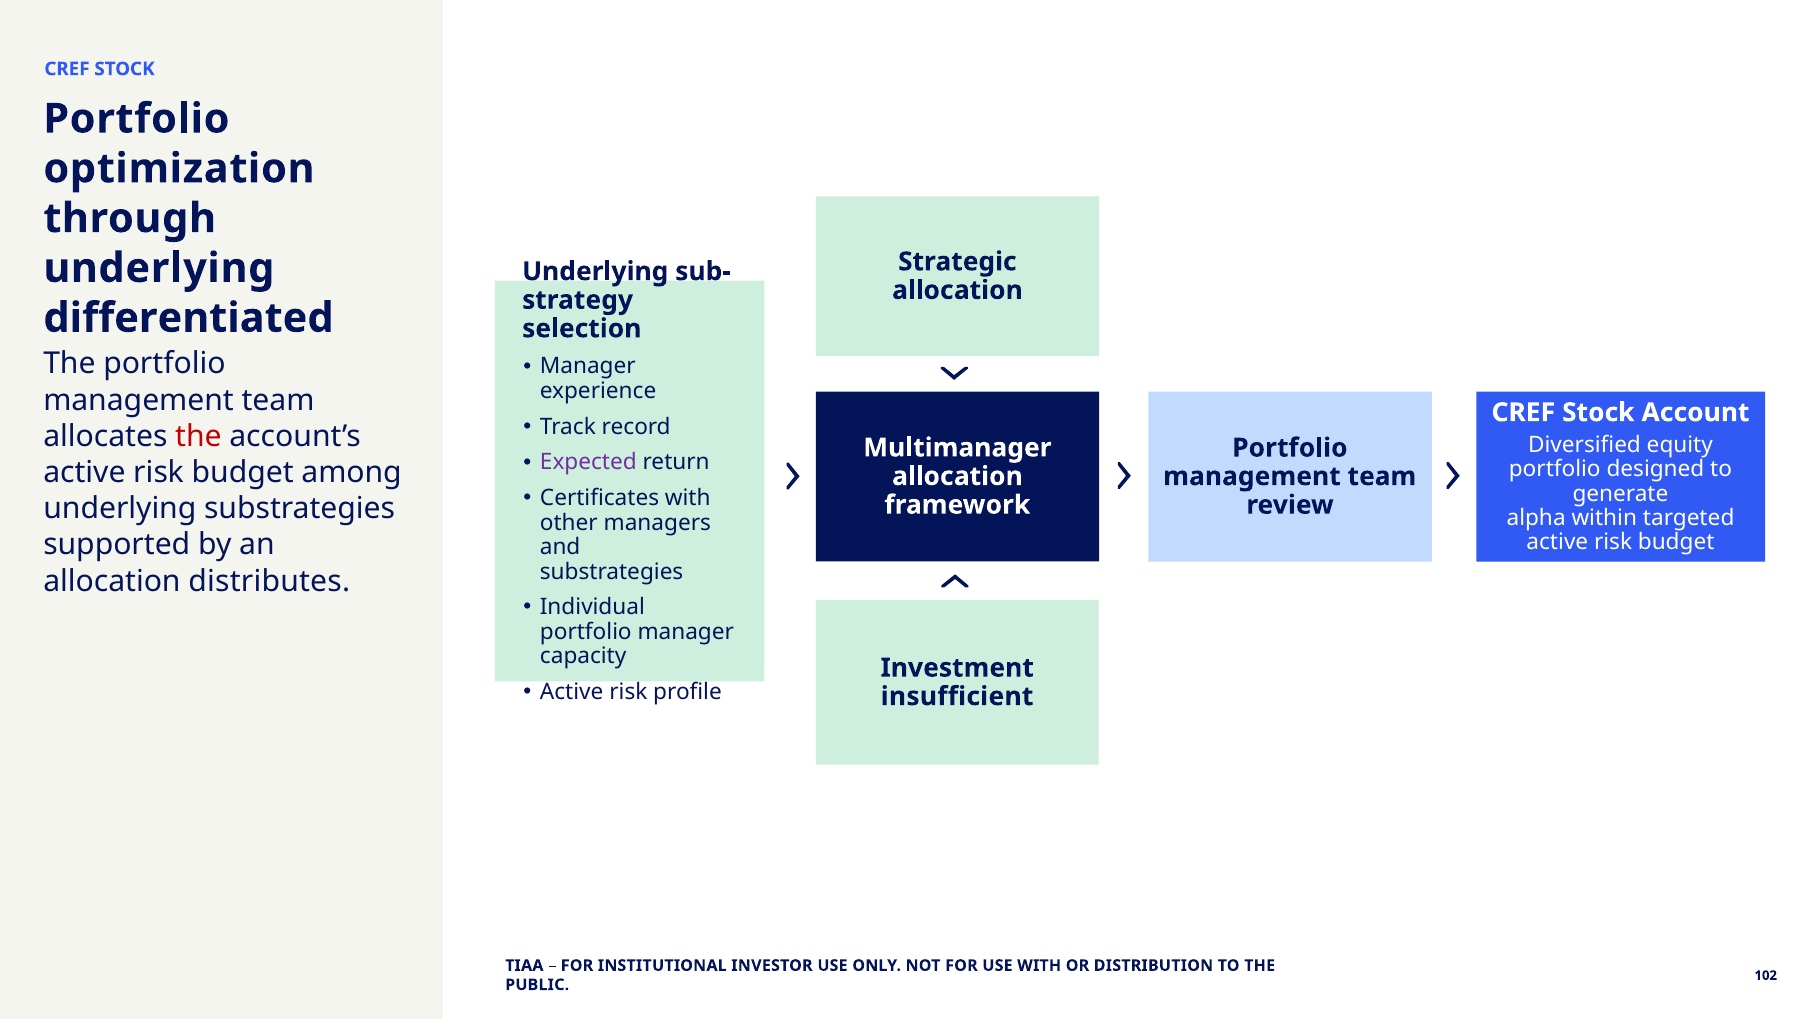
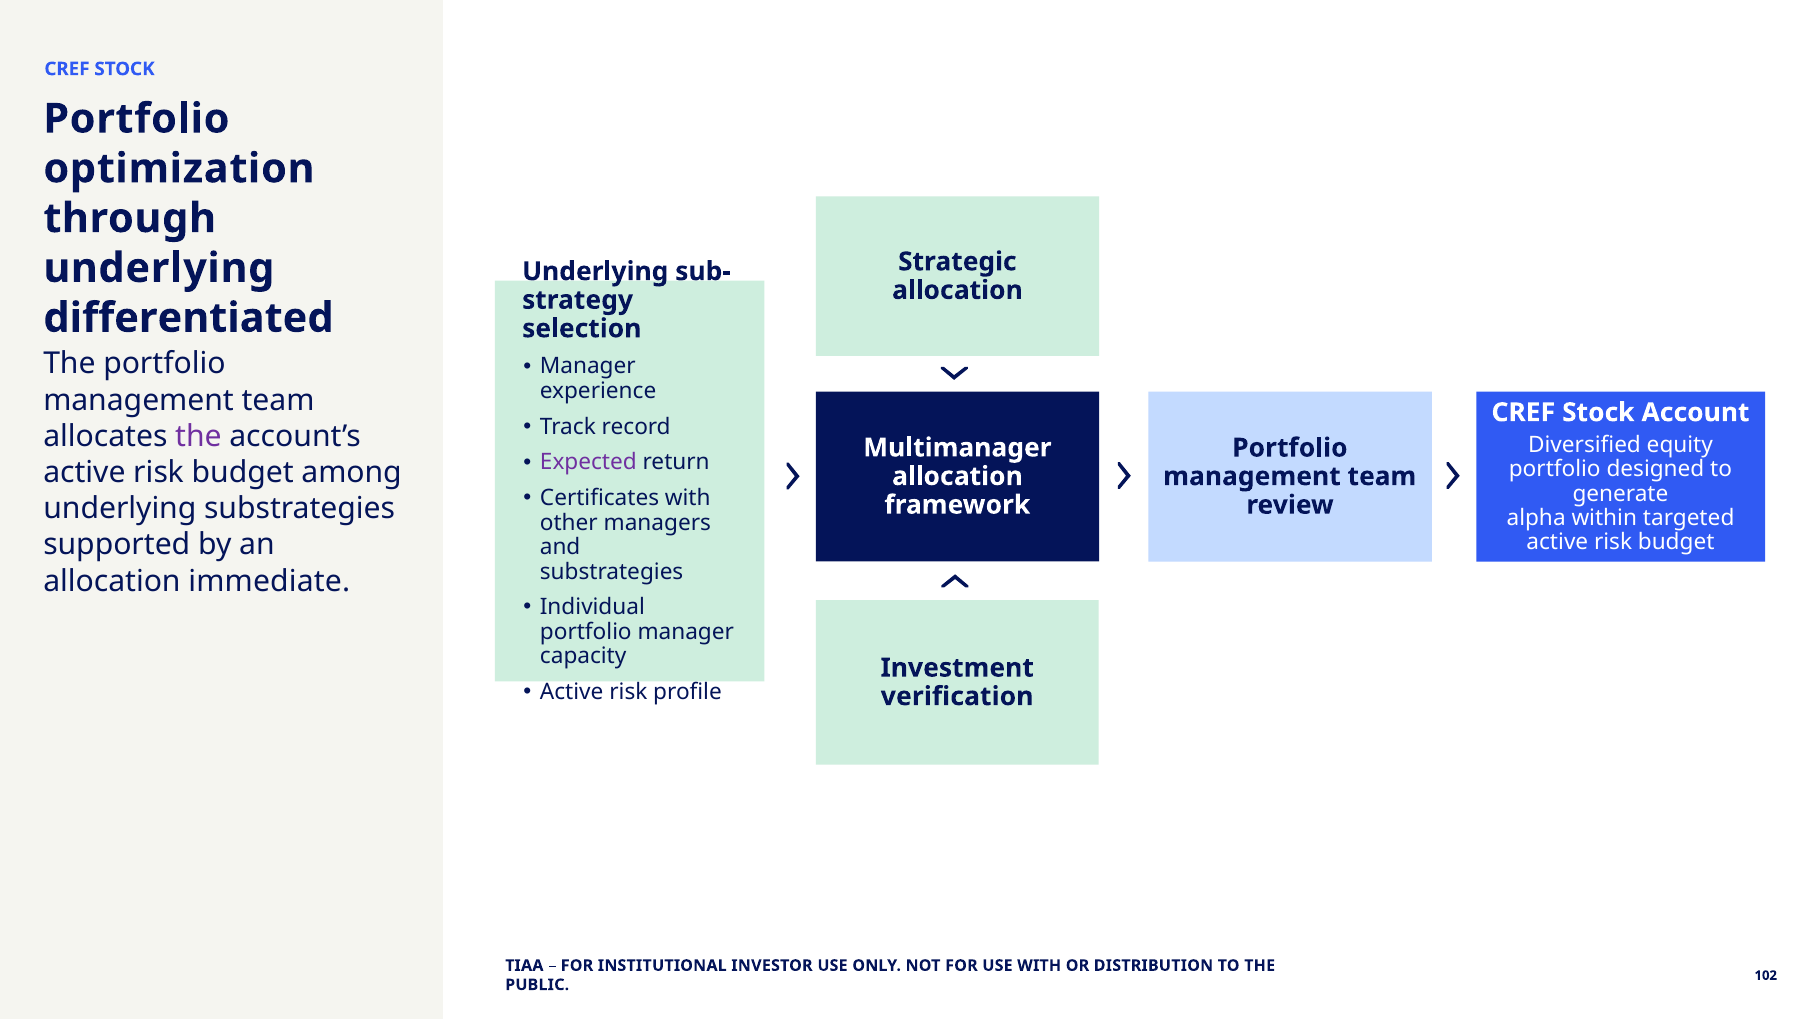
the colour: red -> purple (198, 436)
distributes: distributes -> immediate (269, 581)
insufficient: insufficient -> verification (957, 696)
